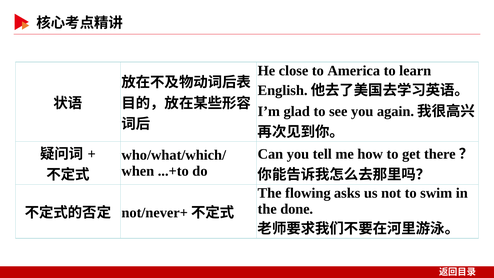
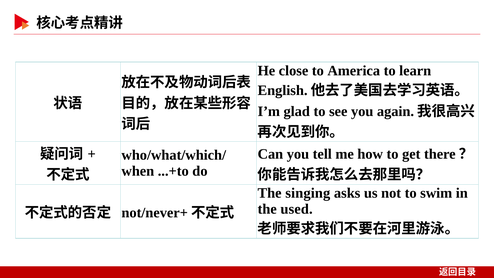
flowing: flowing -> singing (308, 193)
done: done -> used (297, 209)
